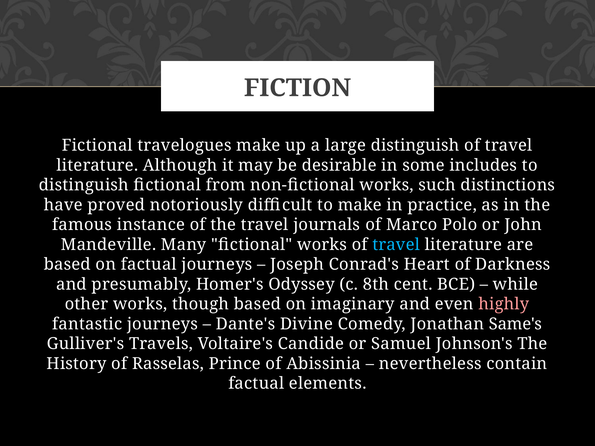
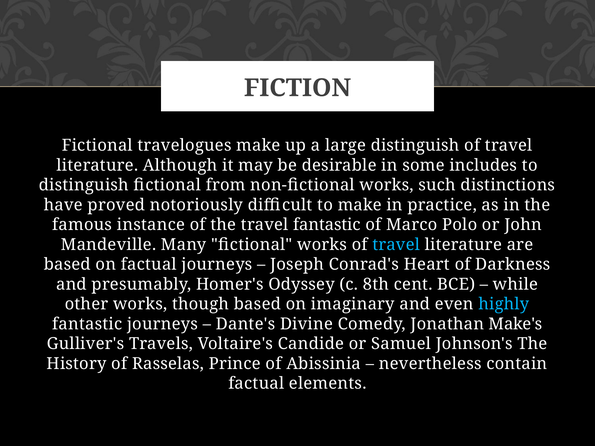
travel journals: journals -> fantastic (327, 225)
highly colour: pink -> light blue (504, 304)
Same's: Same's -> Make's (515, 324)
